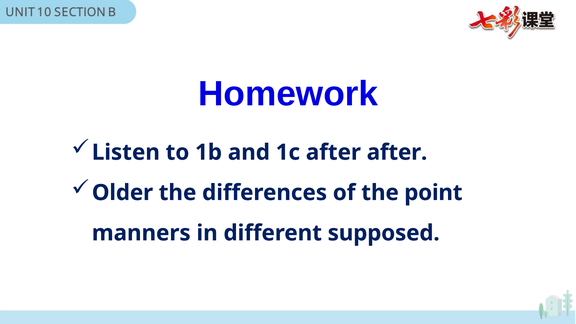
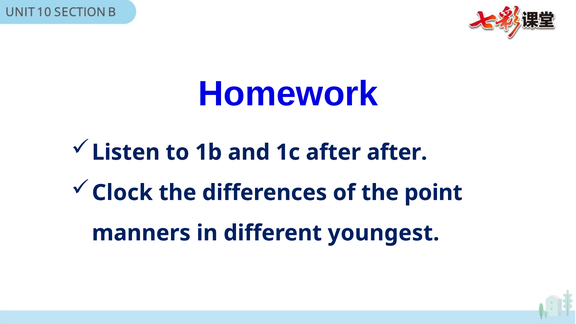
Older: Older -> Clock (122, 193)
supposed: supposed -> youngest (384, 233)
